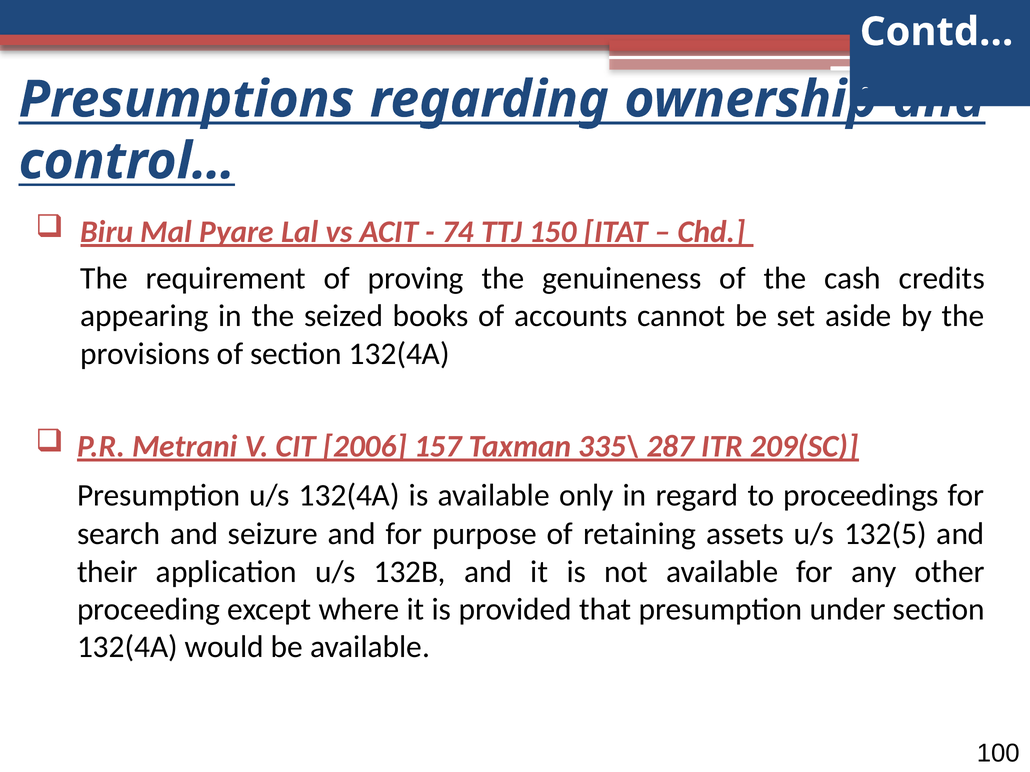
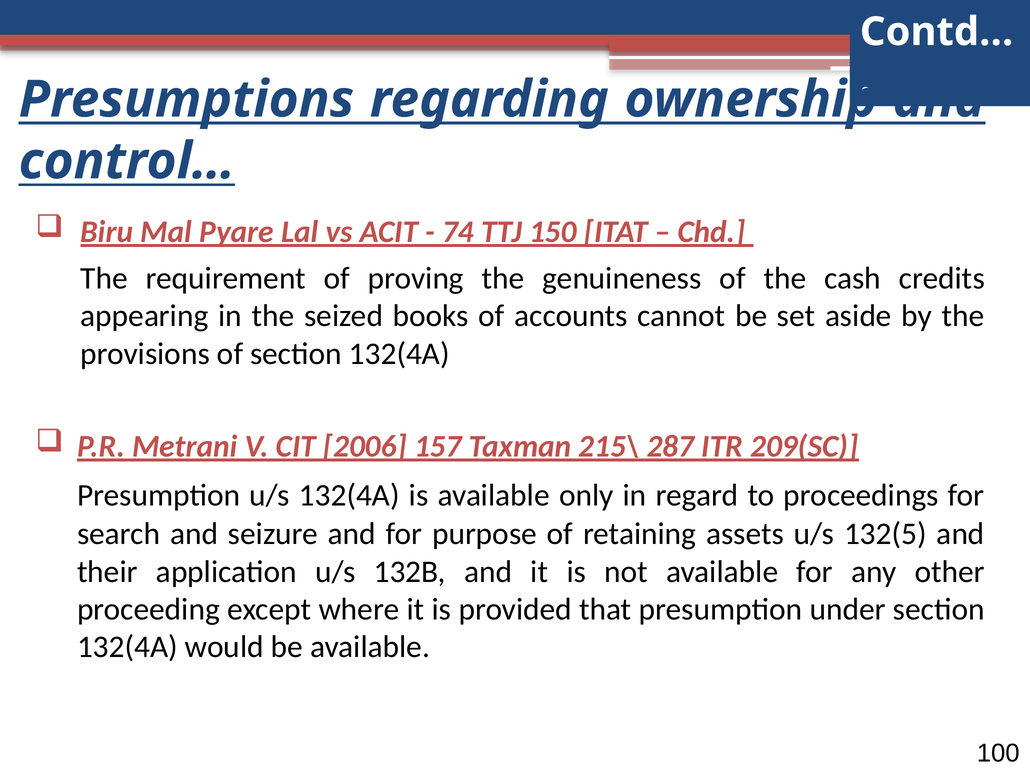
335\: 335\ -> 215\ (609, 447)
